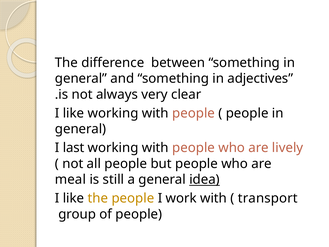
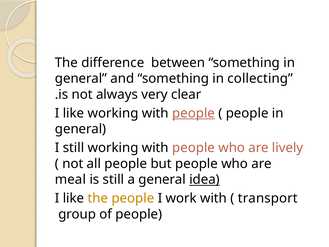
adjectives: adjectives -> collecting (260, 78)
people underline: none -> present (194, 113)
I last: last -> still (73, 148)
